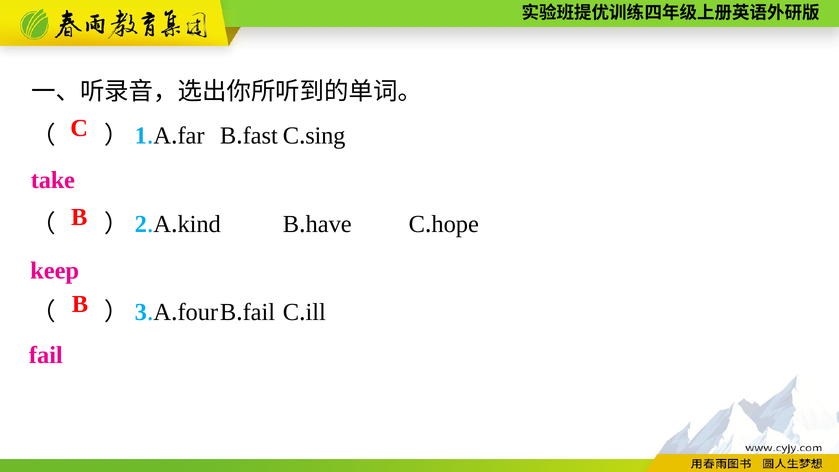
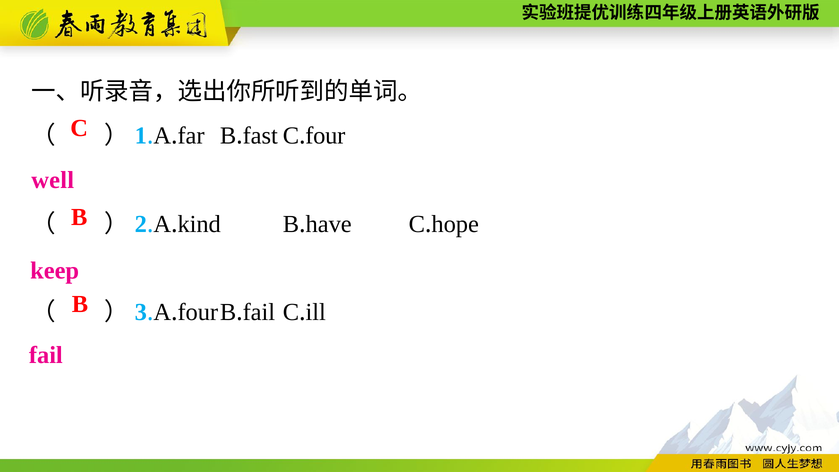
sing: sing -> four (325, 136)
take: take -> well (53, 180)
